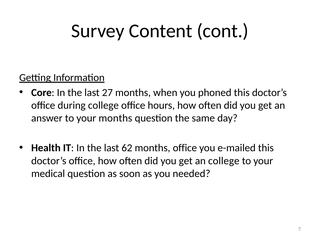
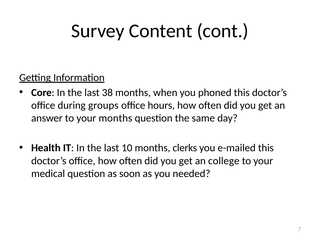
27: 27 -> 38 (107, 92)
during college: college -> groups (103, 105)
62: 62 -> 10 (127, 148)
months office: office -> clerks (185, 148)
